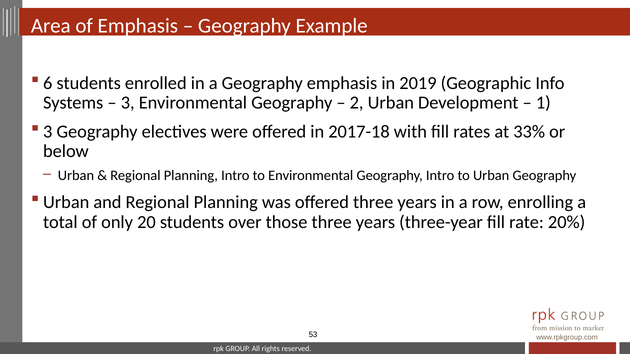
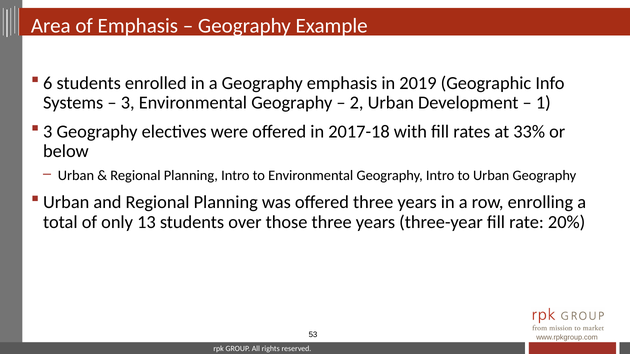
20: 20 -> 13 (146, 222)
